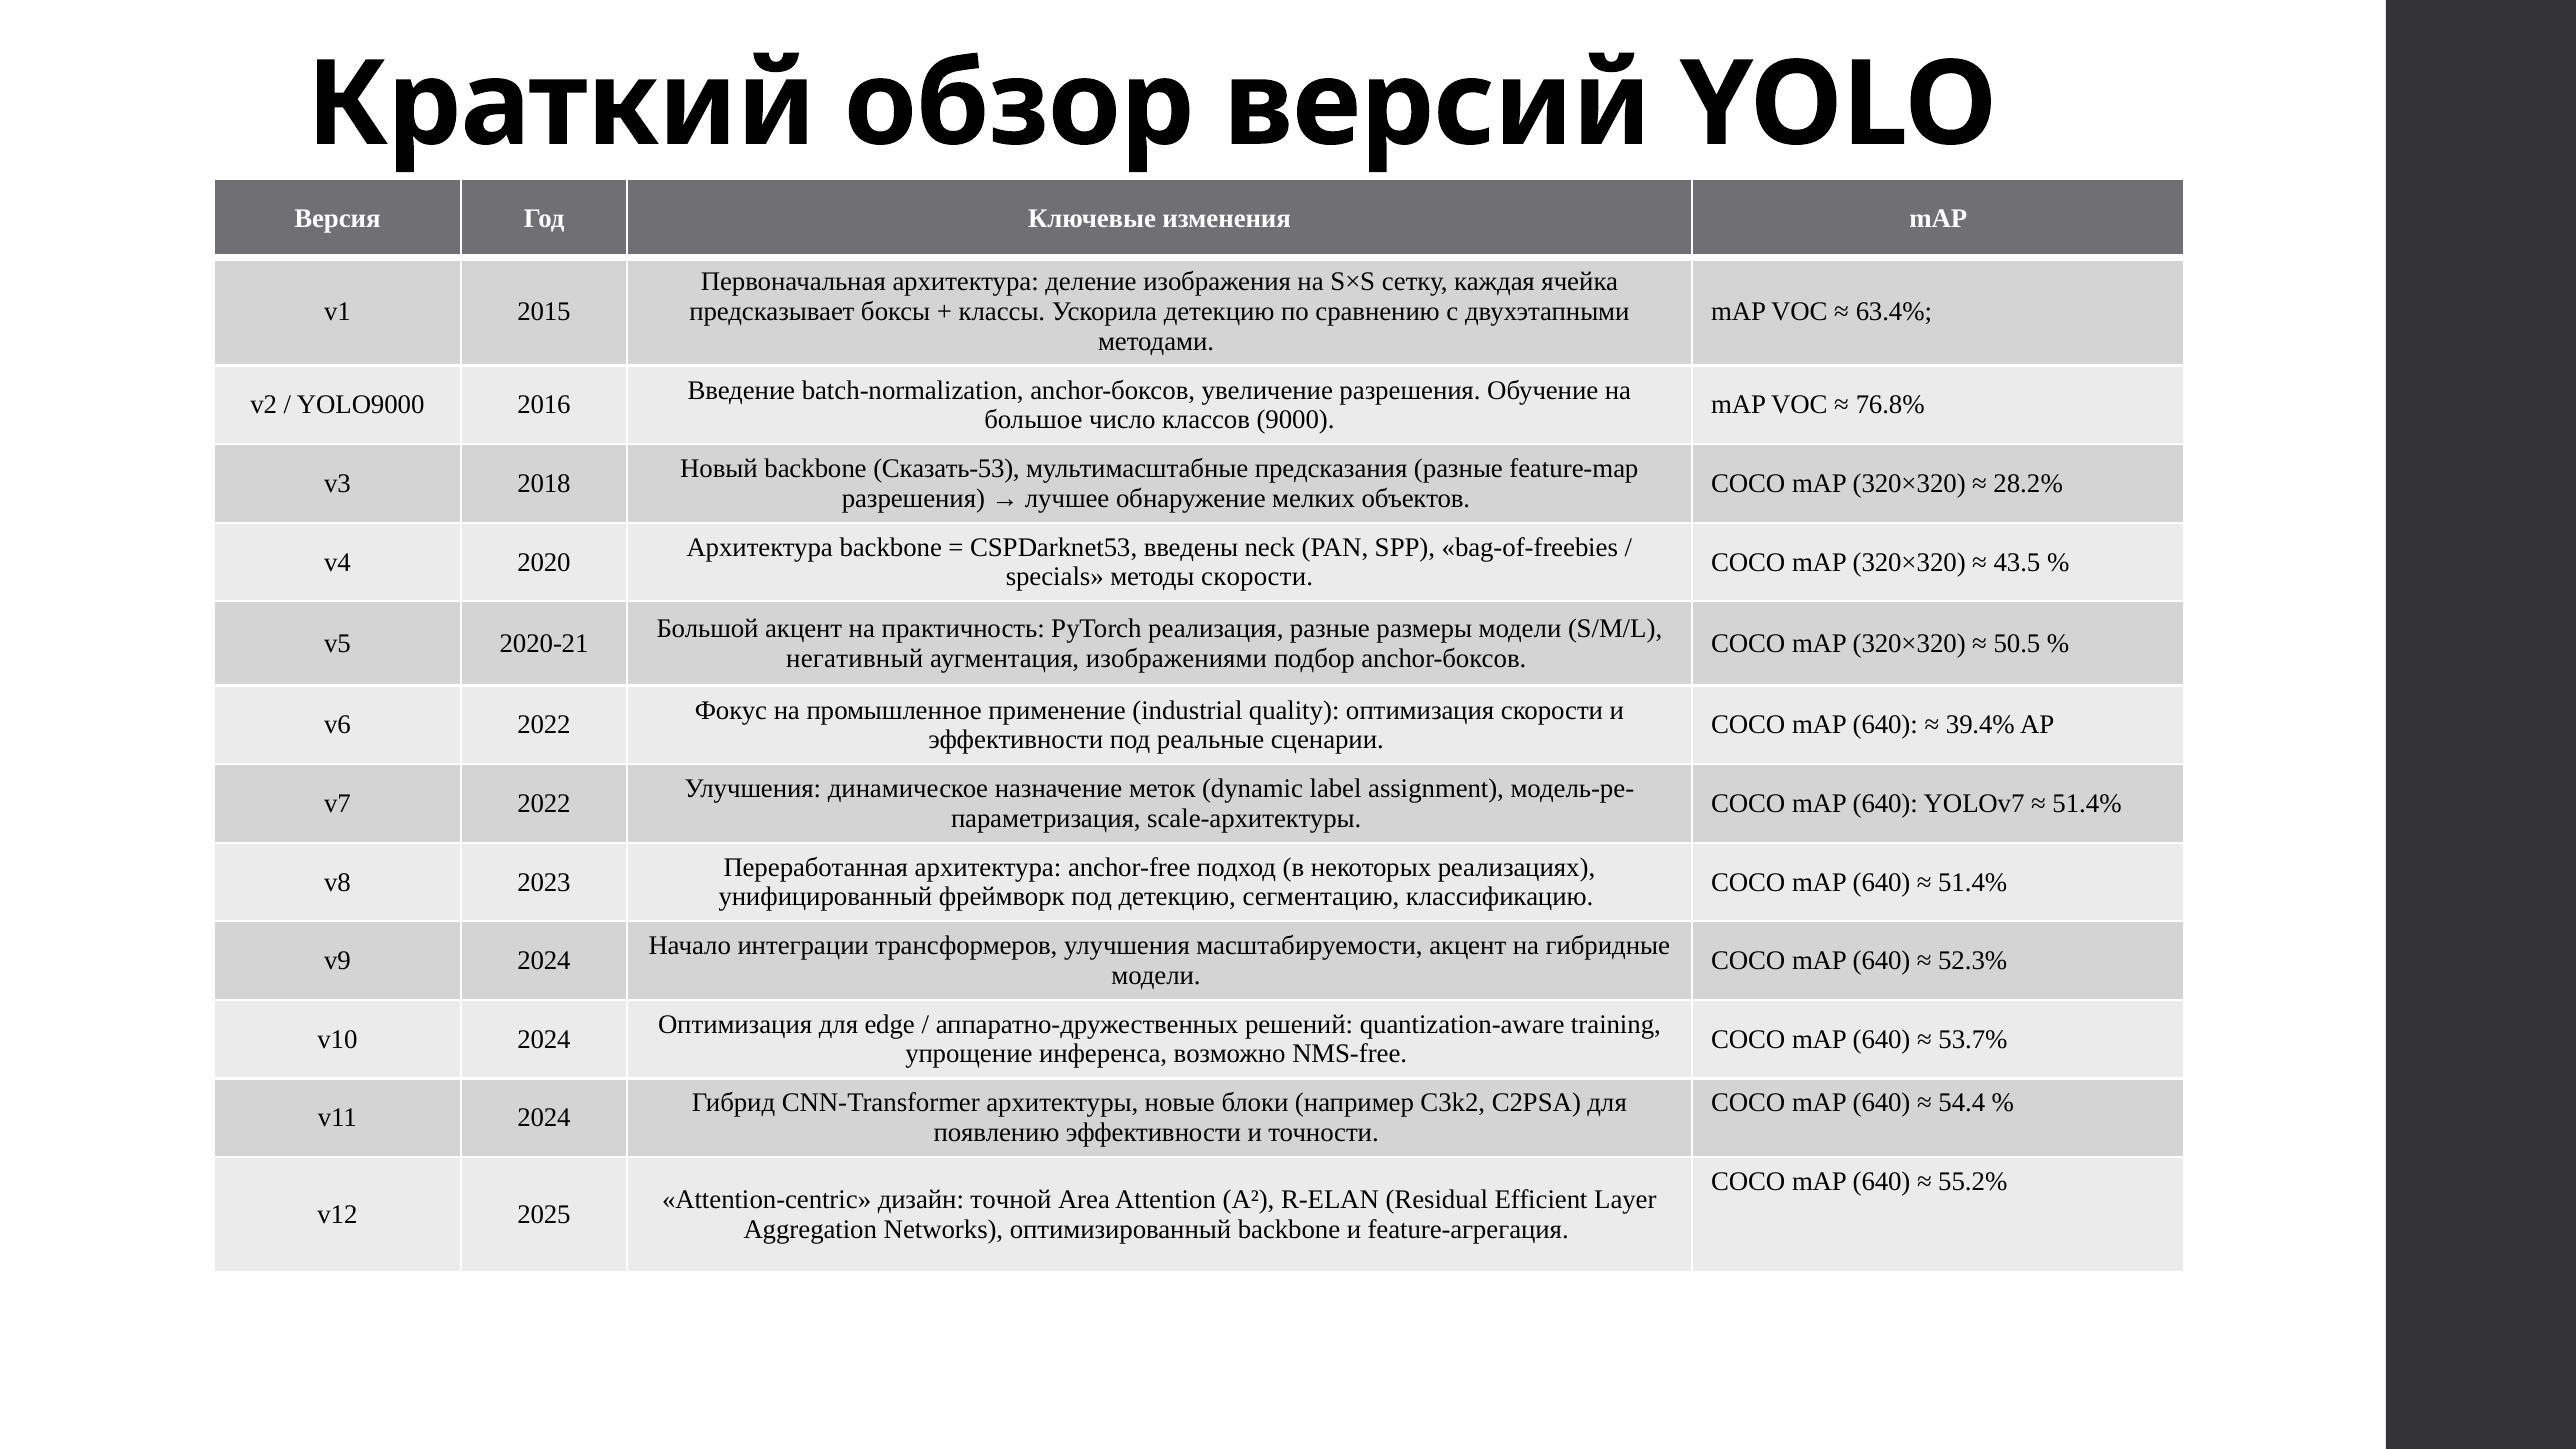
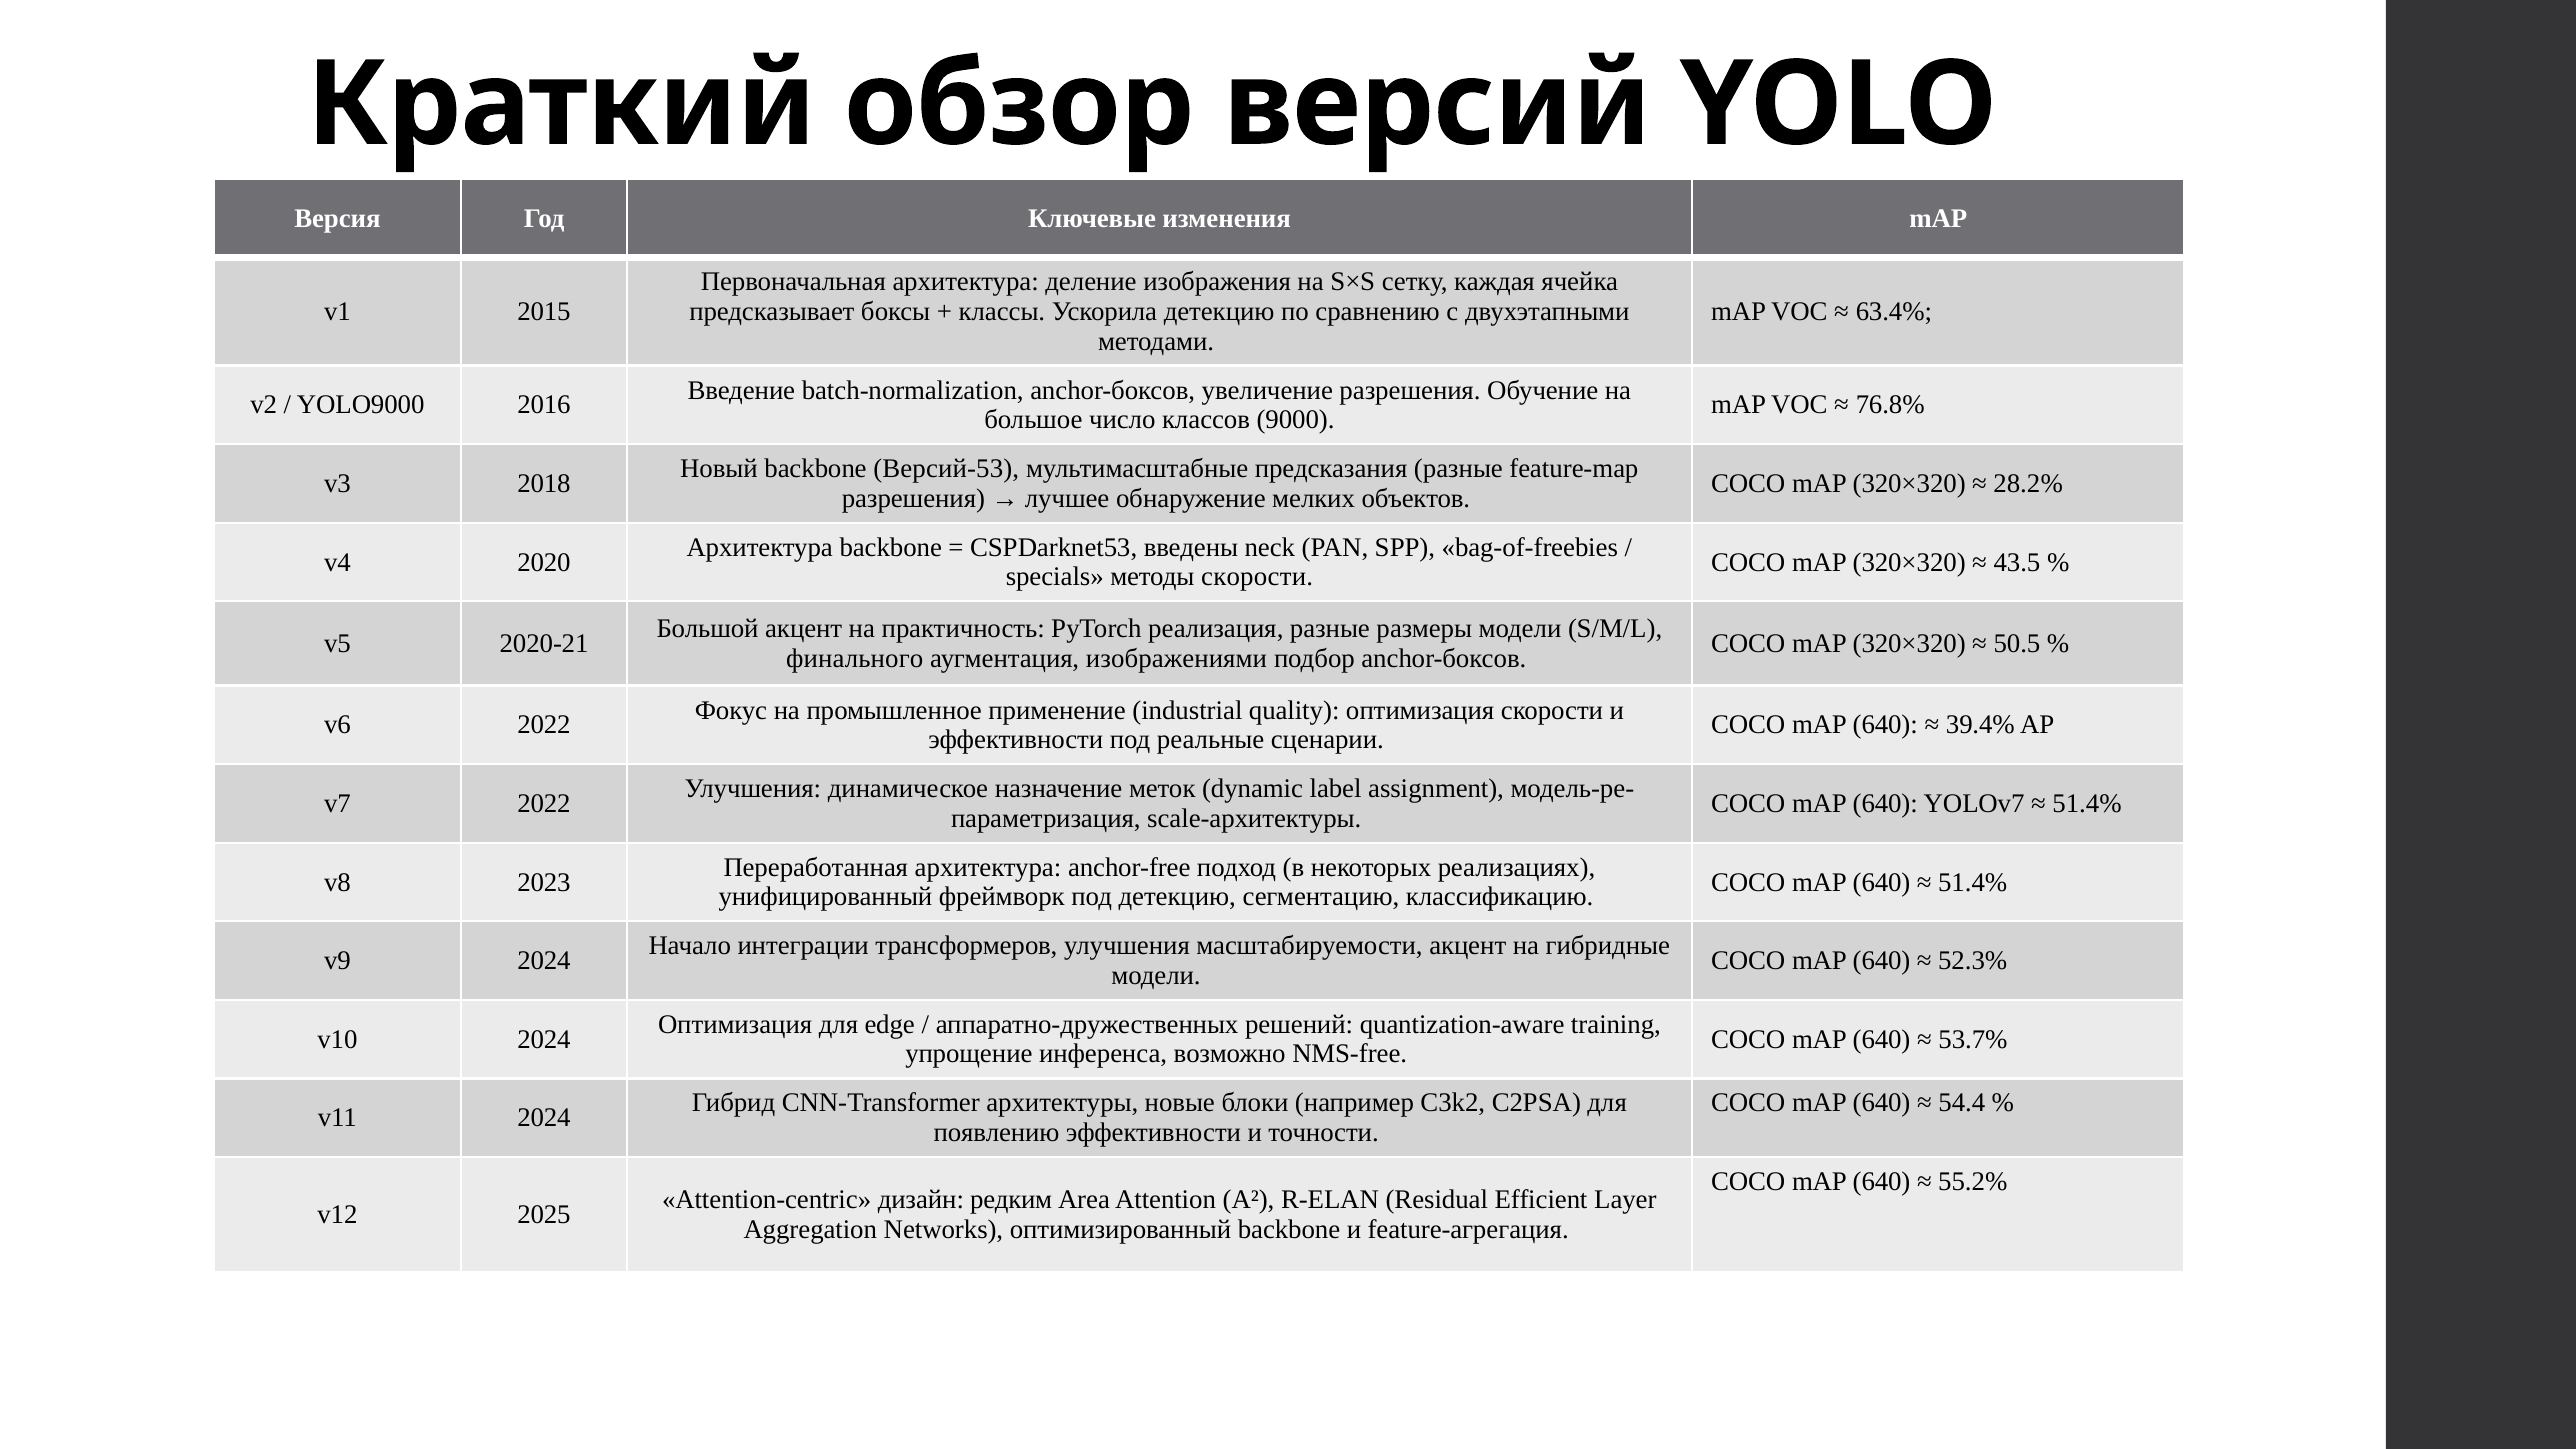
Сказать-53: Сказать-53 -> Версий-53 (946, 469)
негативный: негативный -> финального (855, 658)
точной: точной -> редким (1011, 1200)
